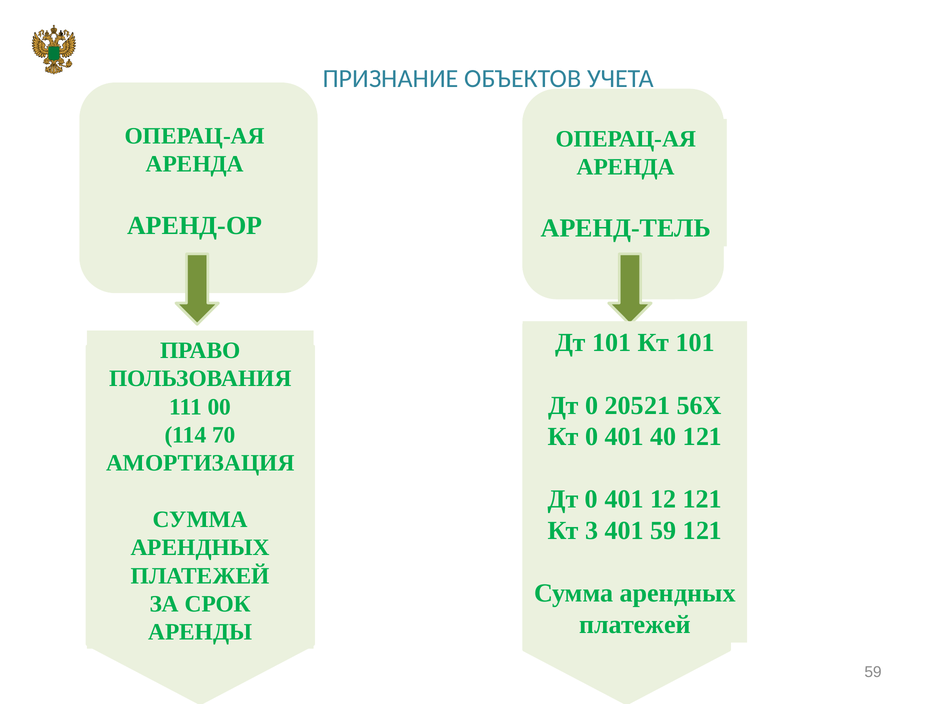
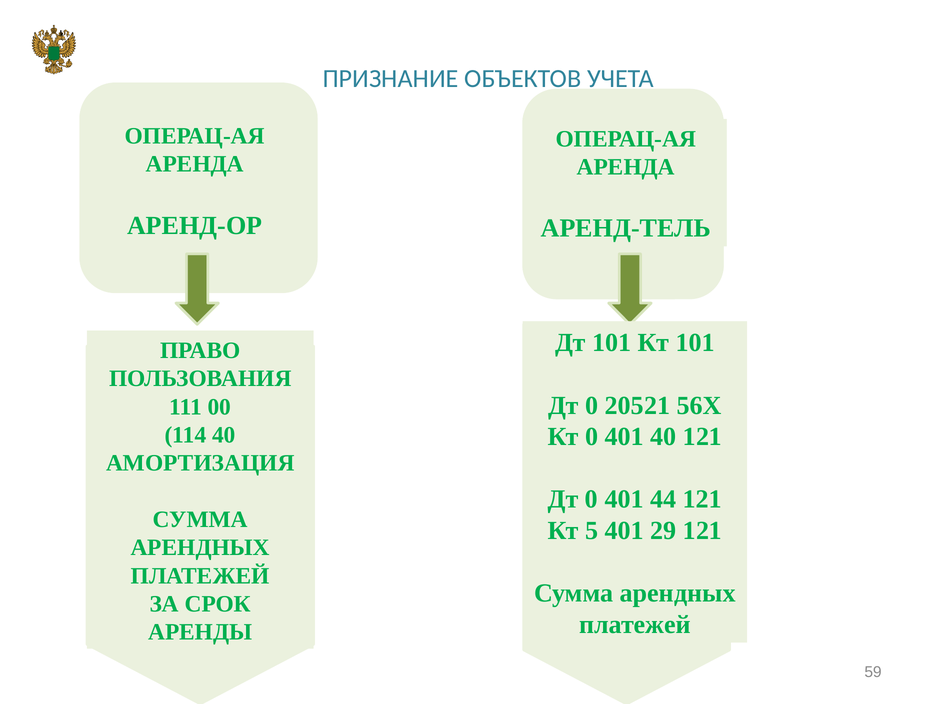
114 70: 70 -> 40 (224, 435)
12: 12 -> 44 (663, 499)
3: 3 -> 5 (592, 530)
401 59: 59 -> 29 (663, 530)
